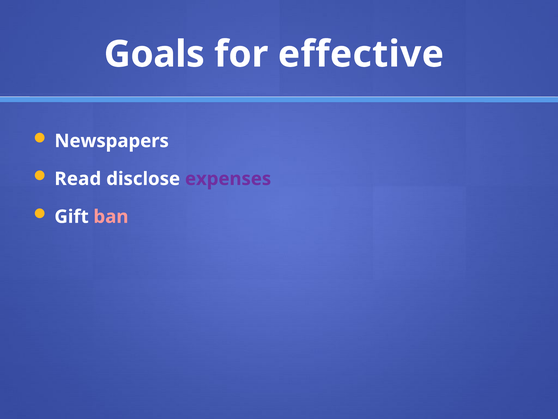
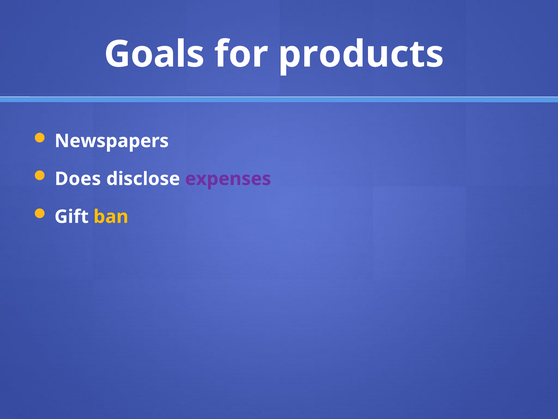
effective: effective -> products (361, 54)
Read: Read -> Does (78, 179)
ban colour: pink -> yellow (111, 216)
